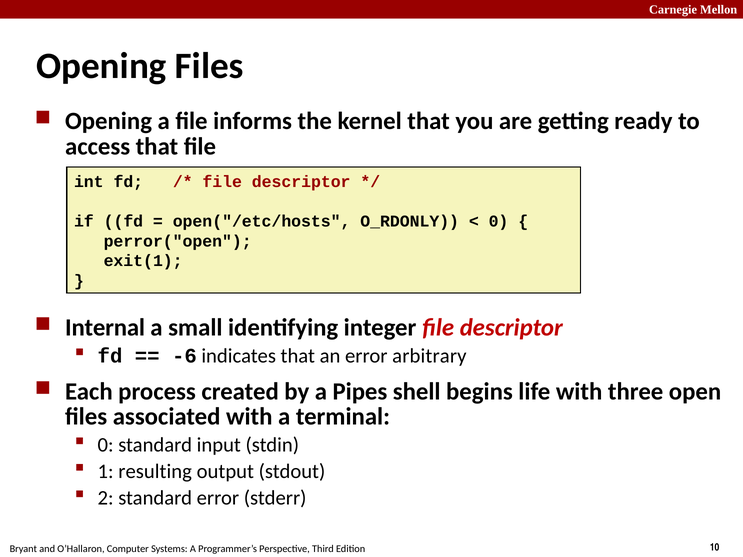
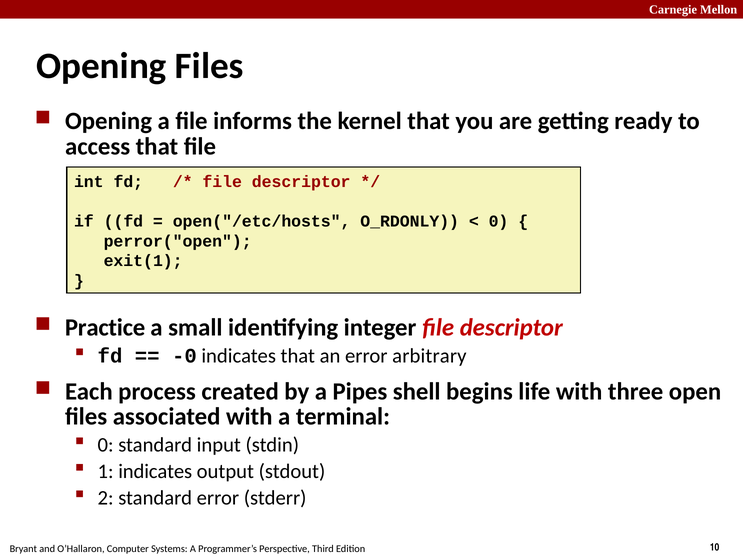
Internal: Internal -> Practice (105, 328)
-6: -6 -> -0 (184, 356)
1 resulting: resulting -> indicates (155, 472)
